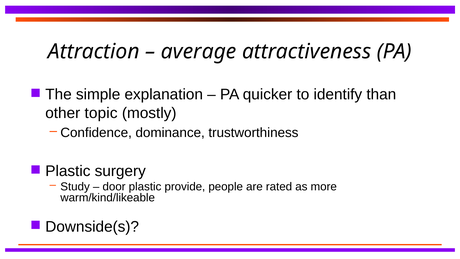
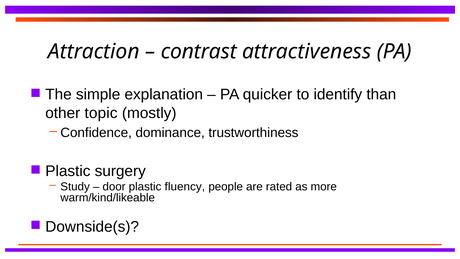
average: average -> contrast (199, 51)
provide: provide -> fluency (185, 186)
